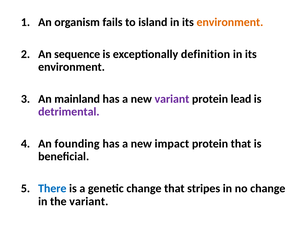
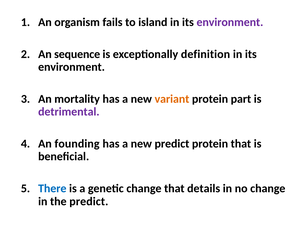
environment colour: orange -> purple (230, 22)
mainland: mainland -> mortality (77, 99)
variant colour: purple -> orange (172, 99)
lead: lead -> part (241, 99)
new impact: impact -> predict (172, 144)
stripes: stripes -> details (204, 189)
the variant: variant -> predict (89, 202)
